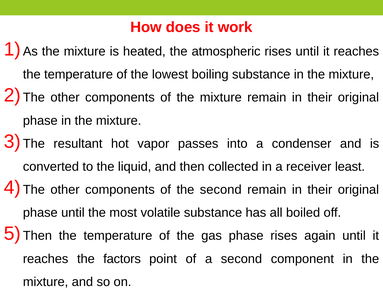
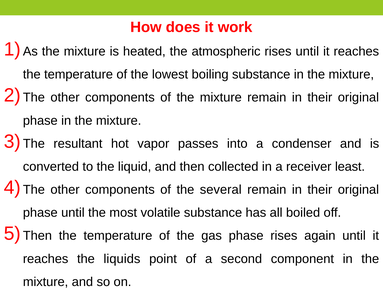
the second: second -> several (221, 189)
factors: factors -> liquids (122, 258)
